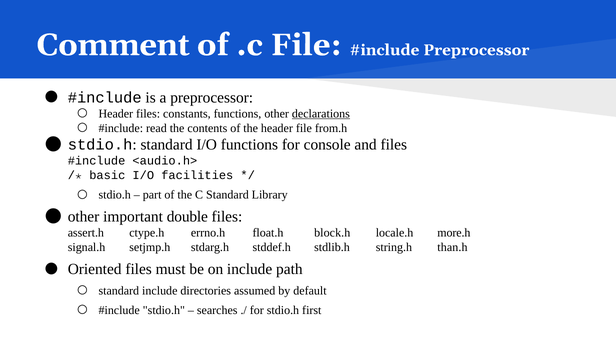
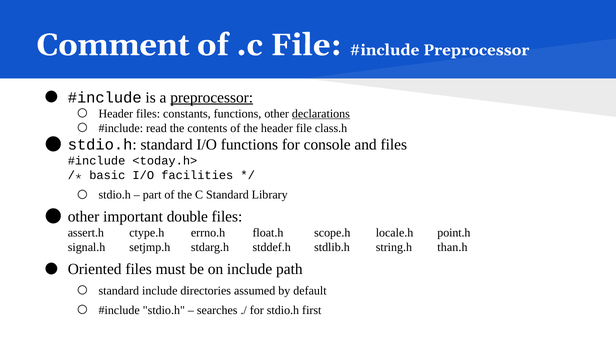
preprocessor underline: none -> present (212, 97)
from.h: from.h -> class.h (331, 128)
<audio.h>: <audio.h> -> <today.h> (165, 161)
block.h: block.h -> scope.h (332, 233)
more.h: more.h -> point.h (454, 233)
